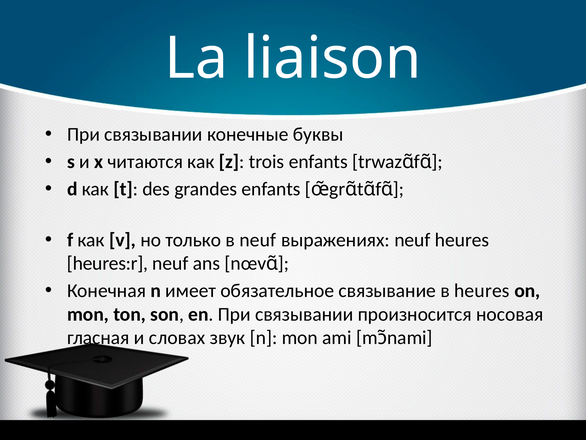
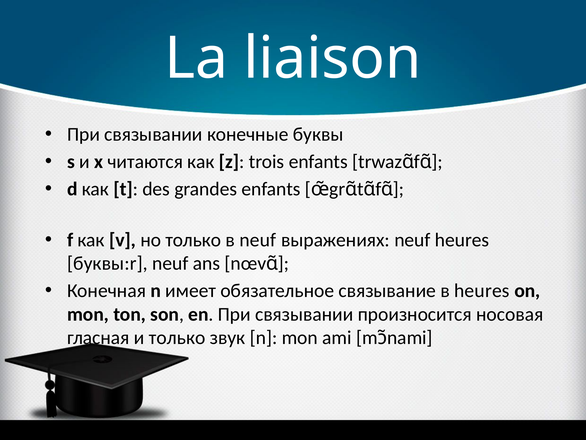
heures:r: heures:r -> буквы:r (107, 263)
и словах: словах -> только (177, 337)
